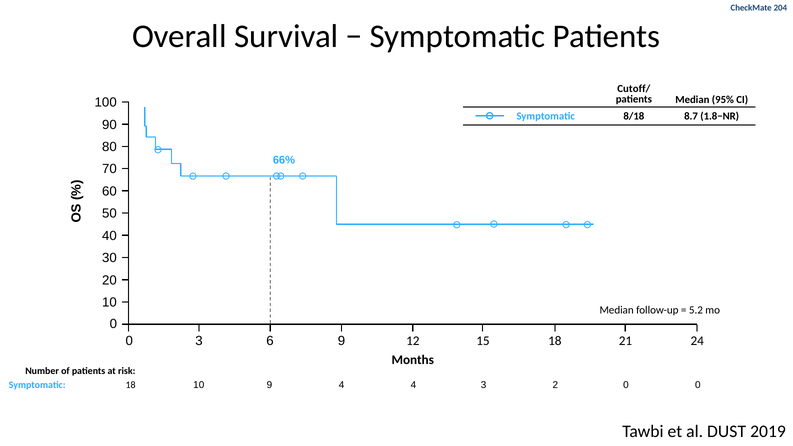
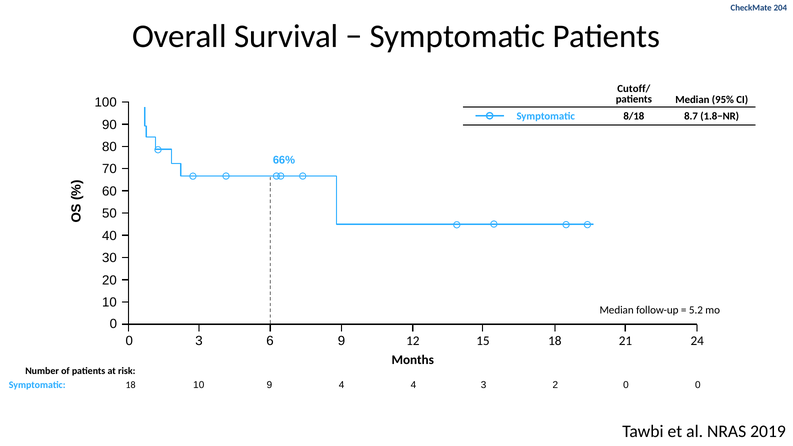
DUST: DUST -> NRAS (727, 431)
